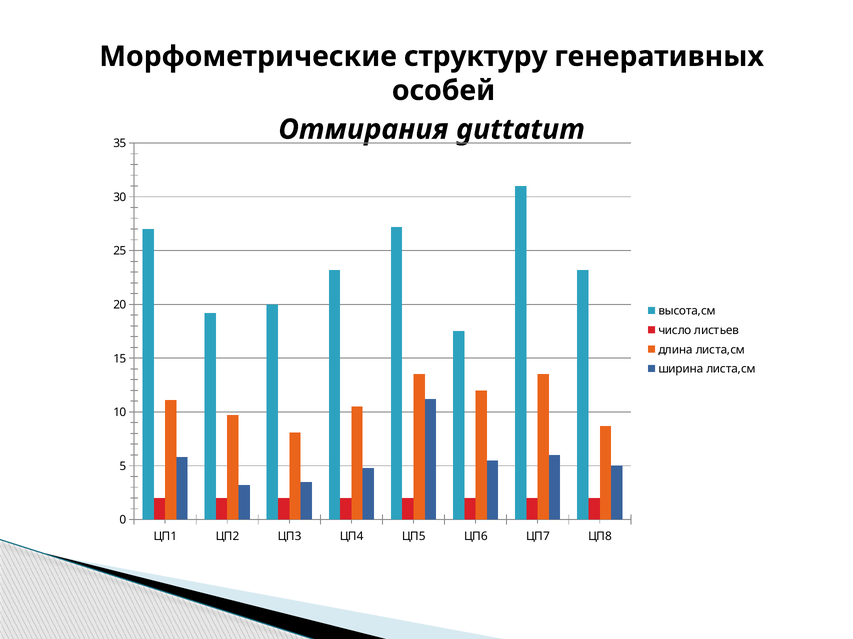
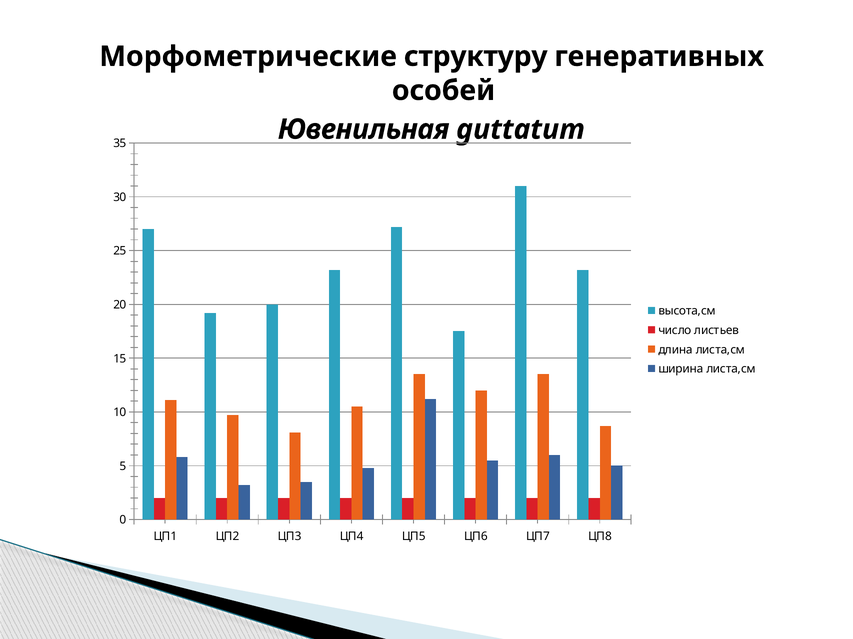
Отмирания: Отмирания -> Ювенильная (364, 130)
